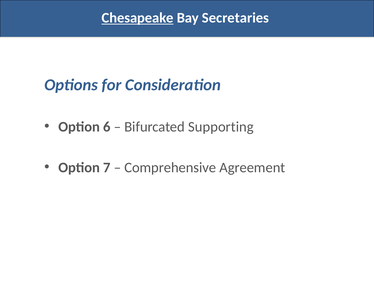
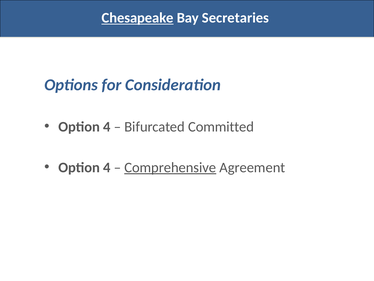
6: 6 -> 4 (107, 126)
Supporting: Supporting -> Committed (221, 126)
7: 7 -> 4 (107, 167)
Comprehensive underline: none -> present (170, 167)
